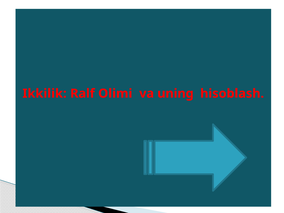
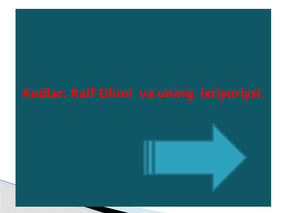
Ikkilik: Ikkilik -> Kodlar (45, 94)
hisoblash: hisoblash -> ixtiyoriysi (232, 94)
